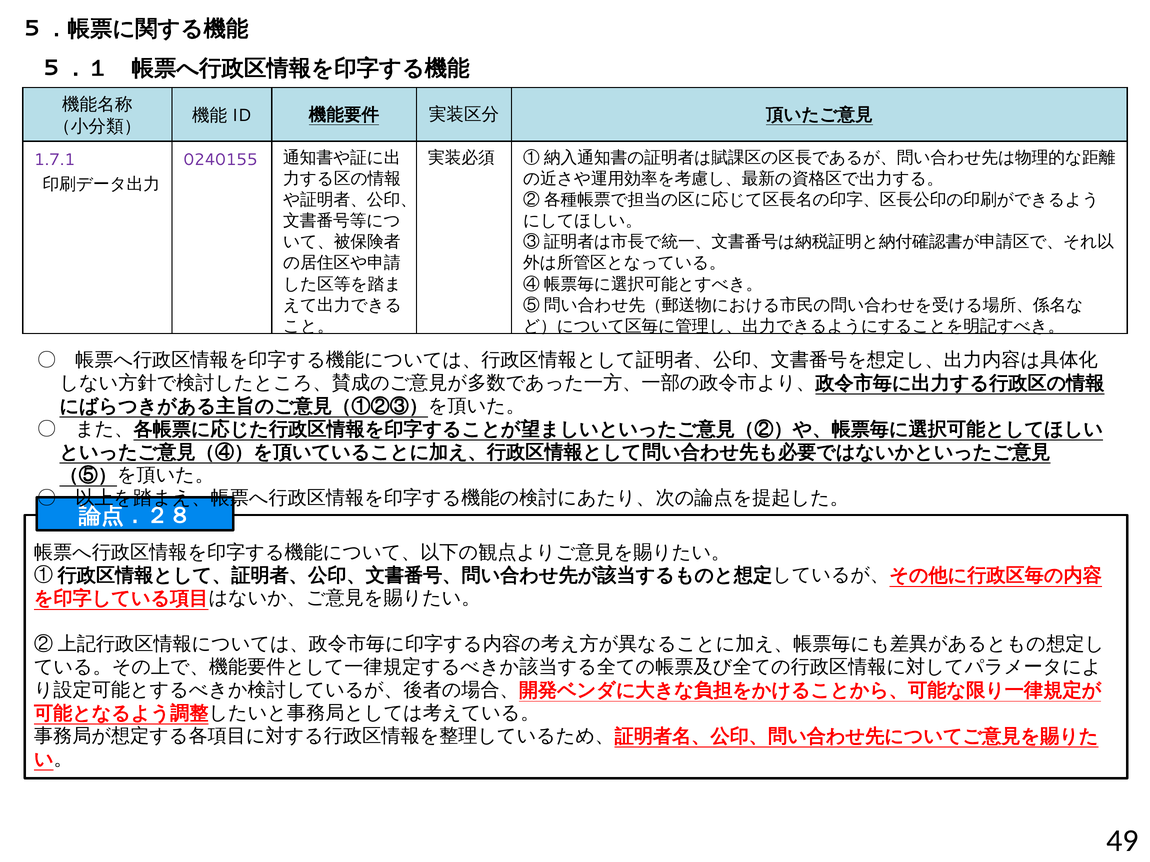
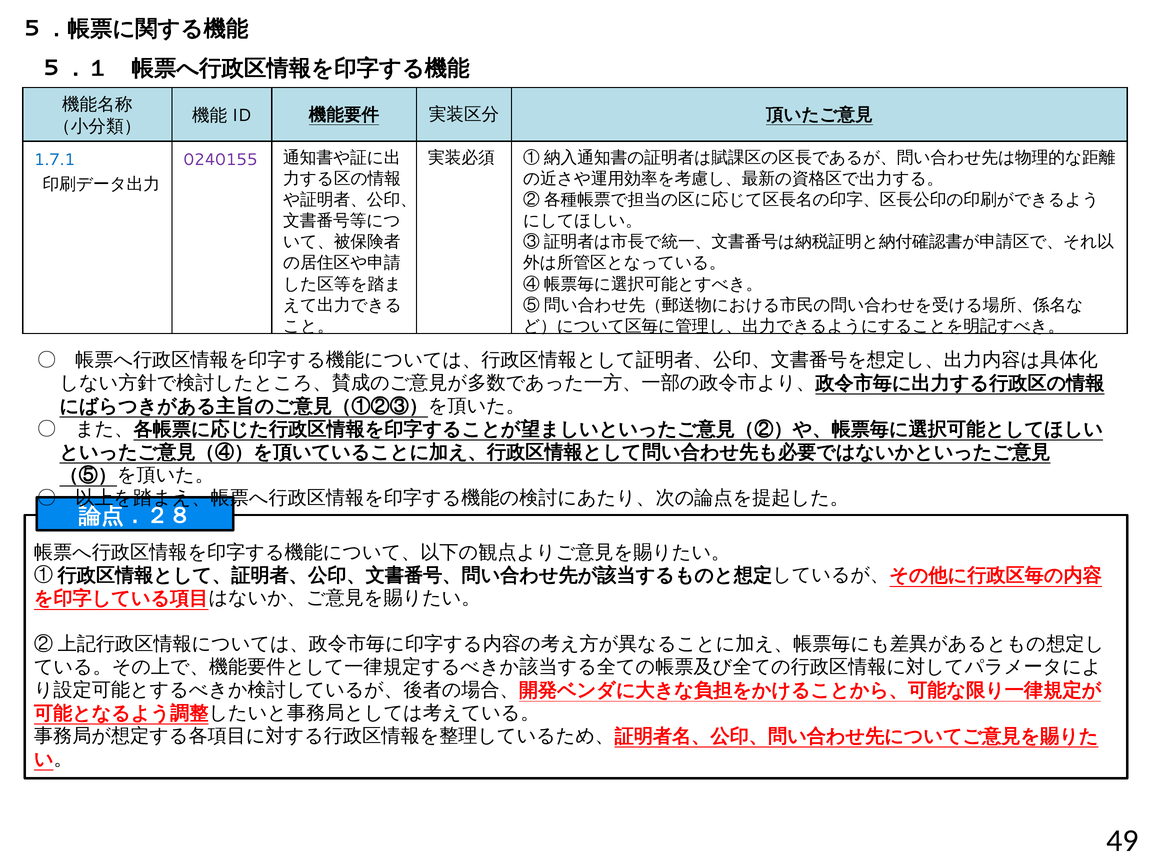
1.7.1 colour: purple -> blue (55, 160)
